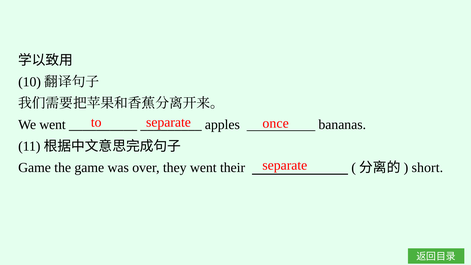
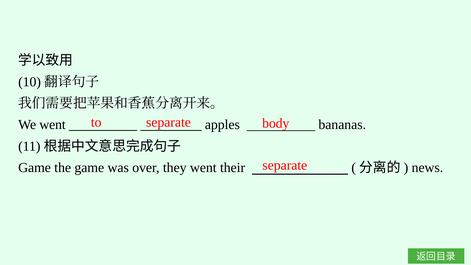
once: once -> body (276, 123)
short: short -> news (427, 168)
